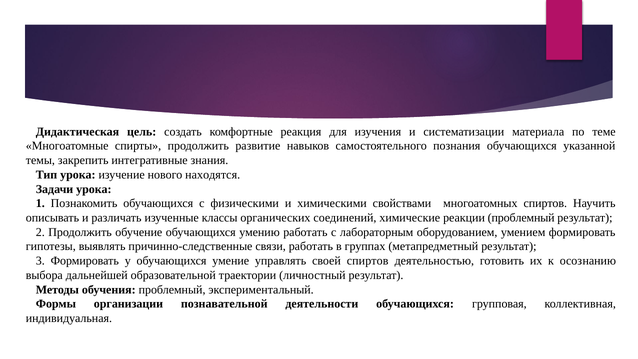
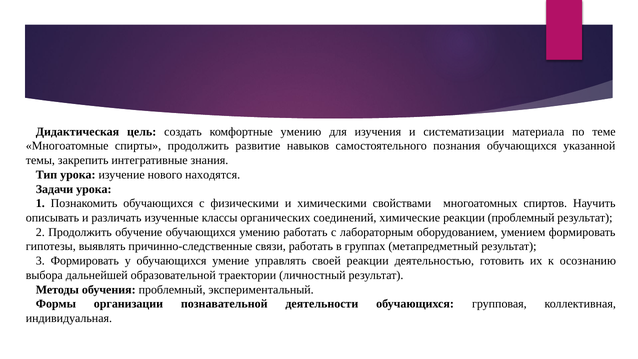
комфортные реакция: реакция -> умению (301, 132)
своей спиртов: спиртов -> реакции (368, 261)
